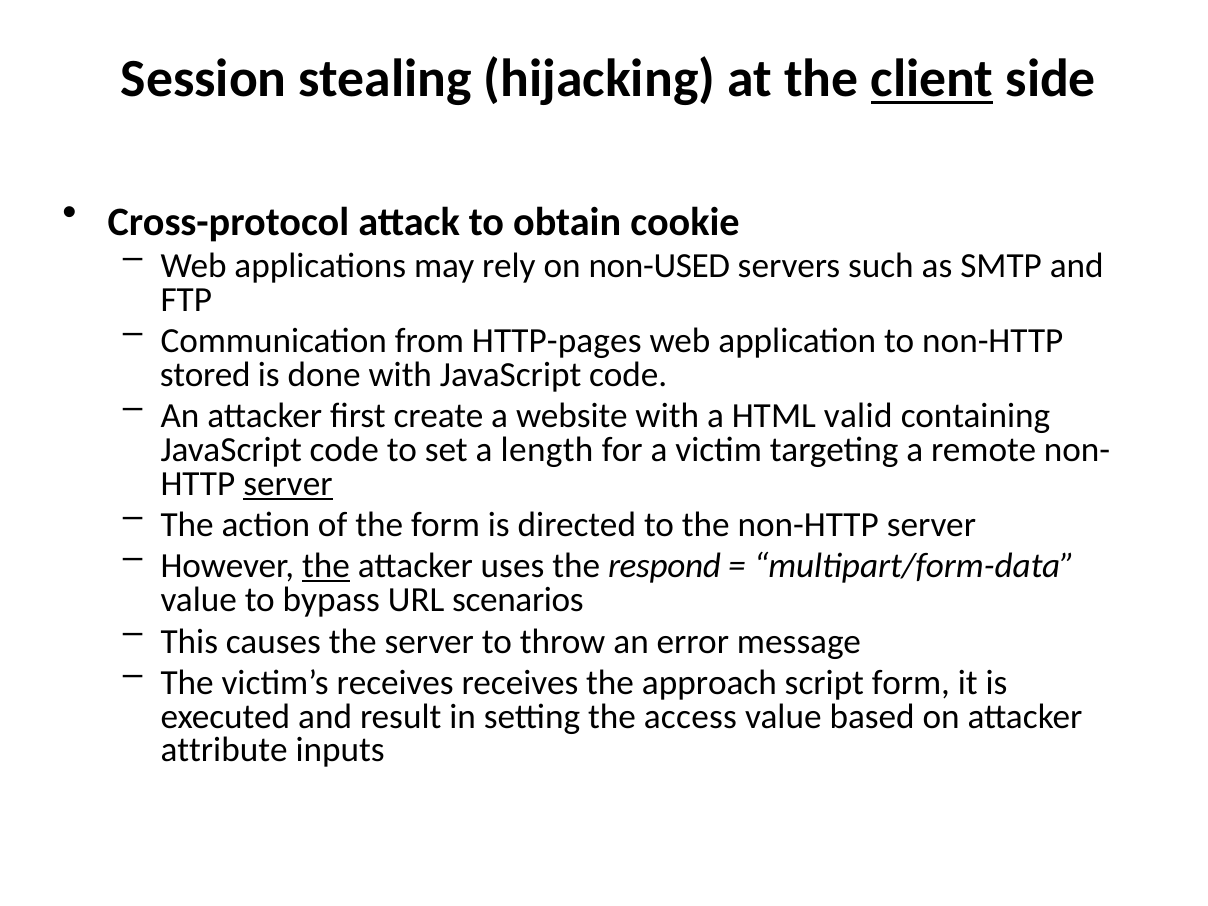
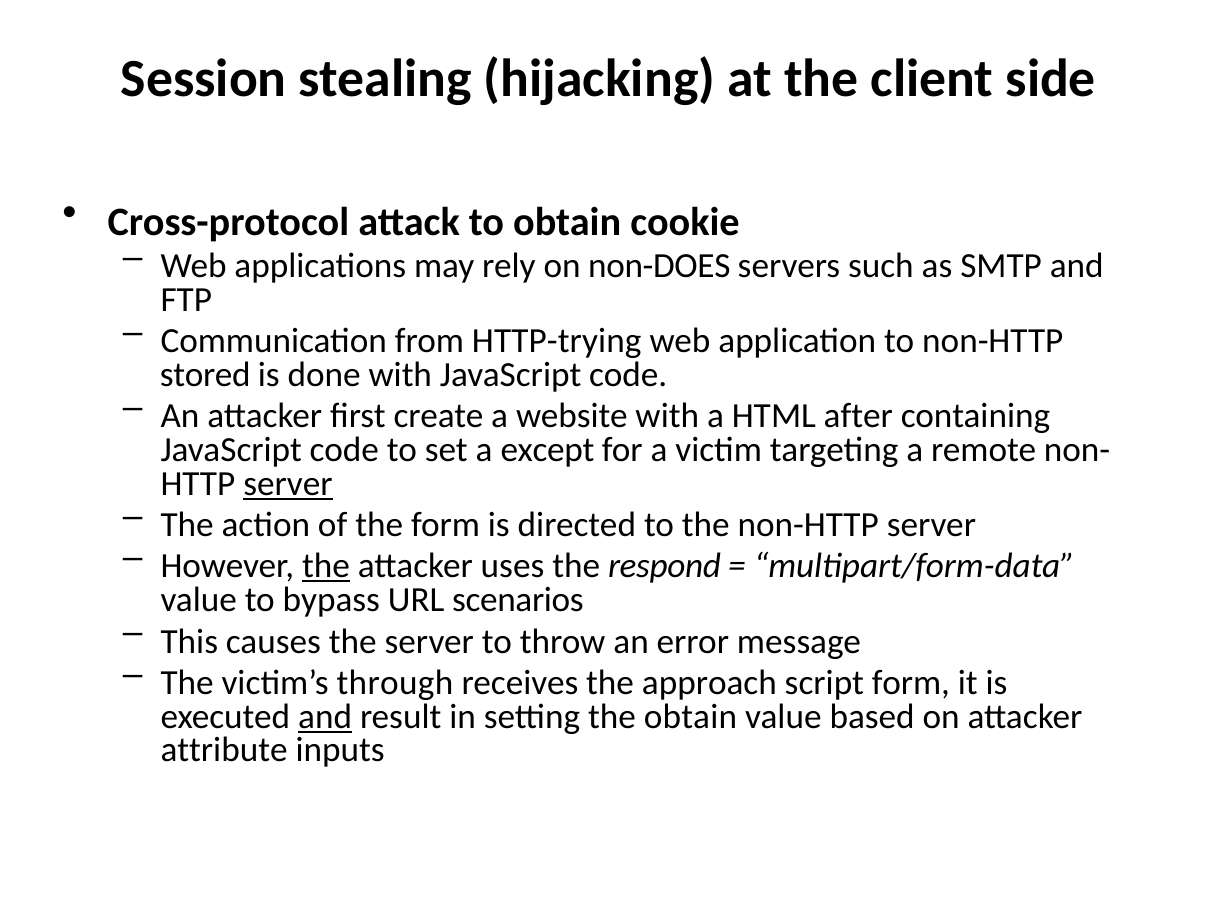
client underline: present -> none (932, 79)
non-USED: non-USED -> non-DOES (659, 266)
HTTP-pages: HTTP-pages -> HTTP-trying (557, 341)
valid: valid -> after (858, 416)
length: length -> except (547, 450)
victim’s receives: receives -> through (395, 683)
and underline: none -> present (325, 717)
the access: access -> obtain (690, 717)
